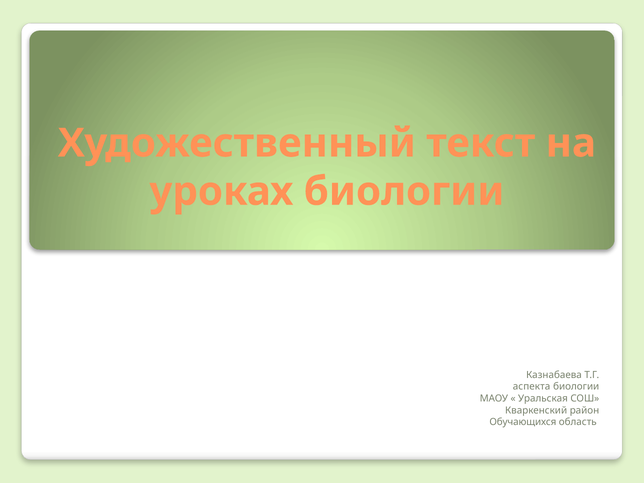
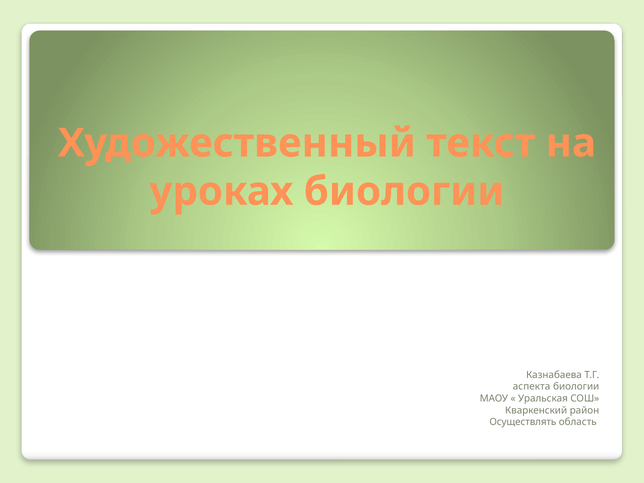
Обучающихся: Обучающихся -> Осуществлять (523, 422)
